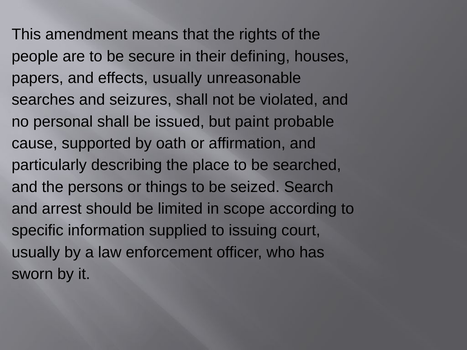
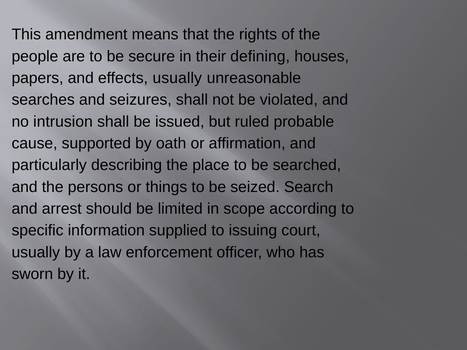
personal: personal -> intrusion (63, 122)
paint: paint -> ruled (252, 122)
